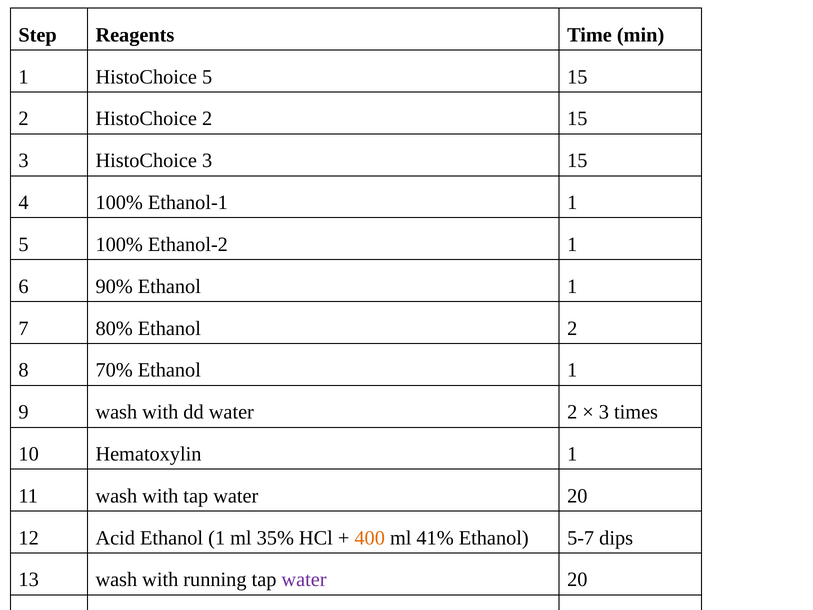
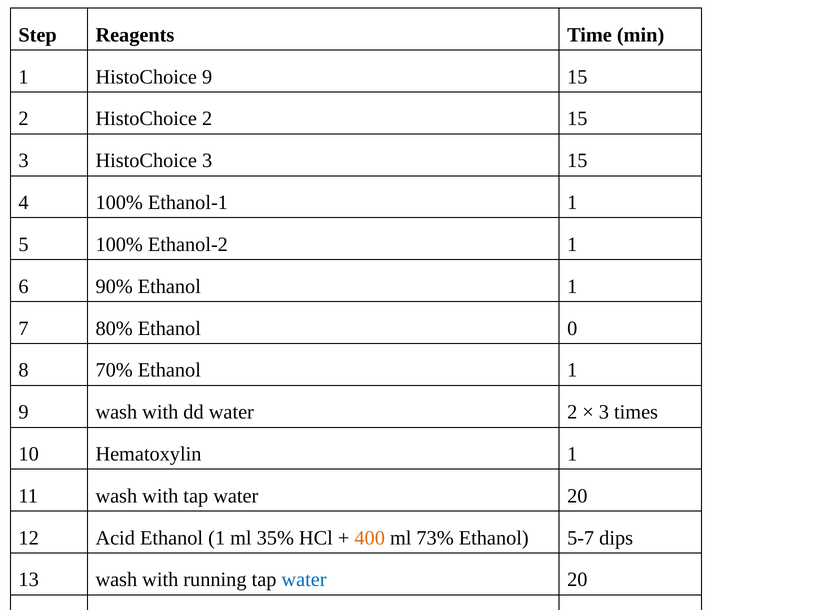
HistoChoice 5: 5 -> 9 (207, 77)
Ethanol 2: 2 -> 0 (572, 328)
41%: 41% -> 73% (435, 538)
water colour: purple -> blue (304, 580)
